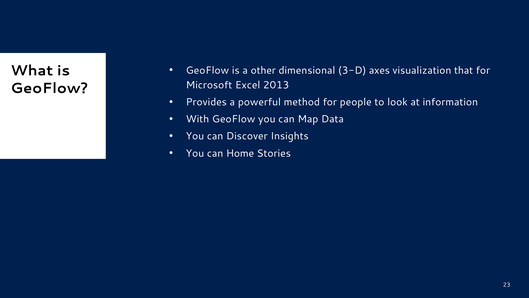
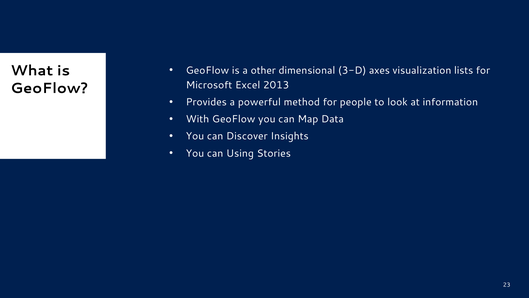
that: that -> lists (464, 70)
Home: Home -> Using (240, 153)
